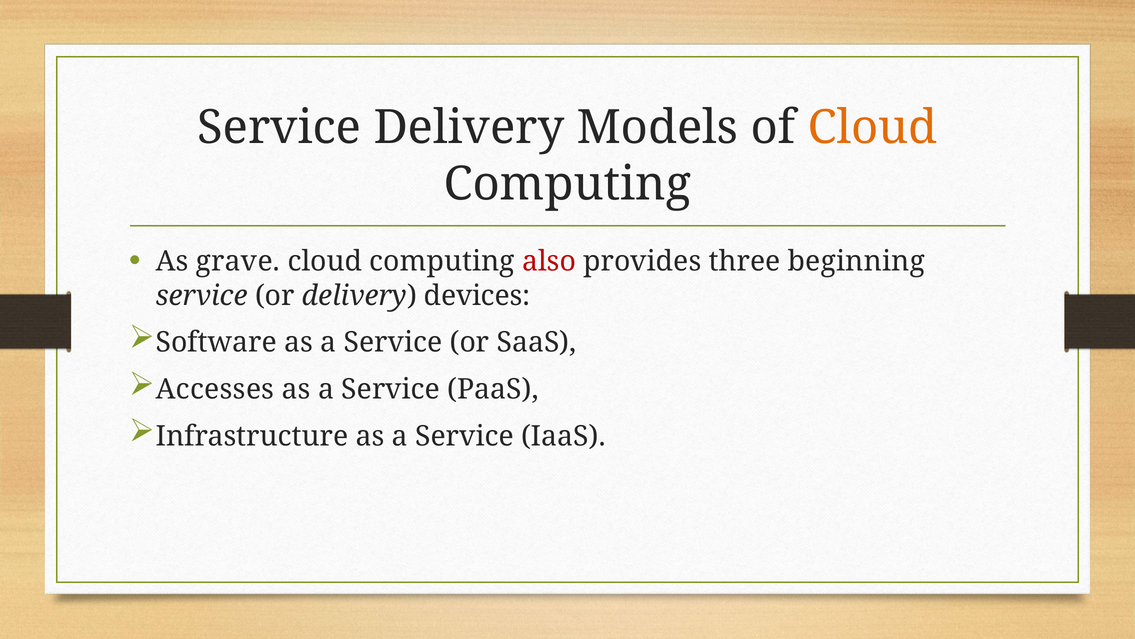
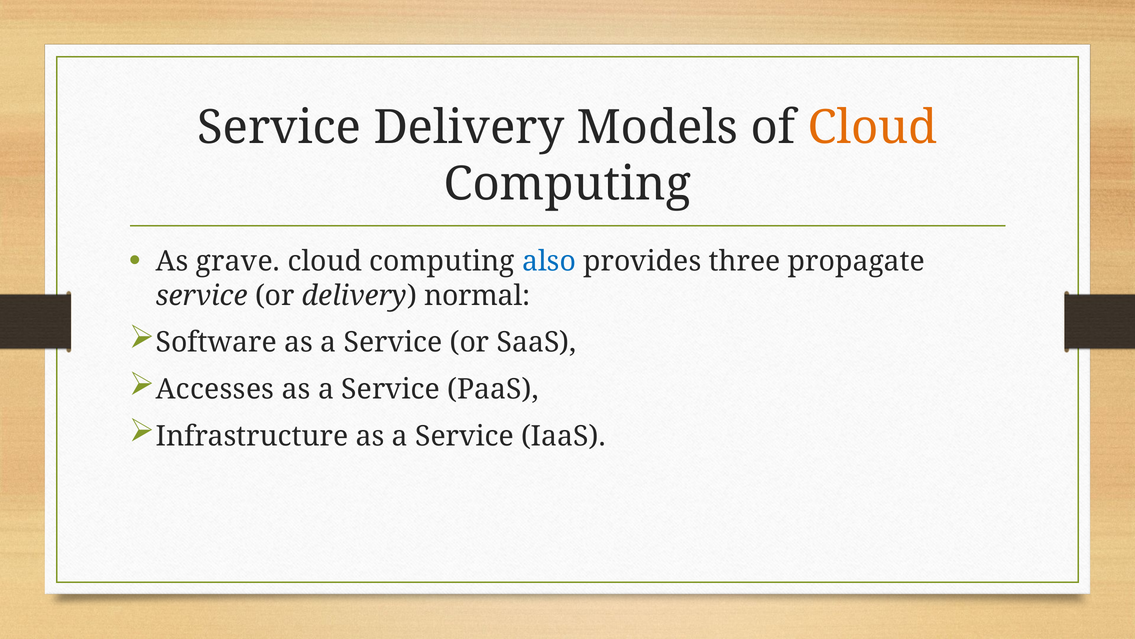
also colour: red -> blue (549, 261)
beginning: beginning -> propagate (857, 261)
devices: devices -> normal (477, 295)
